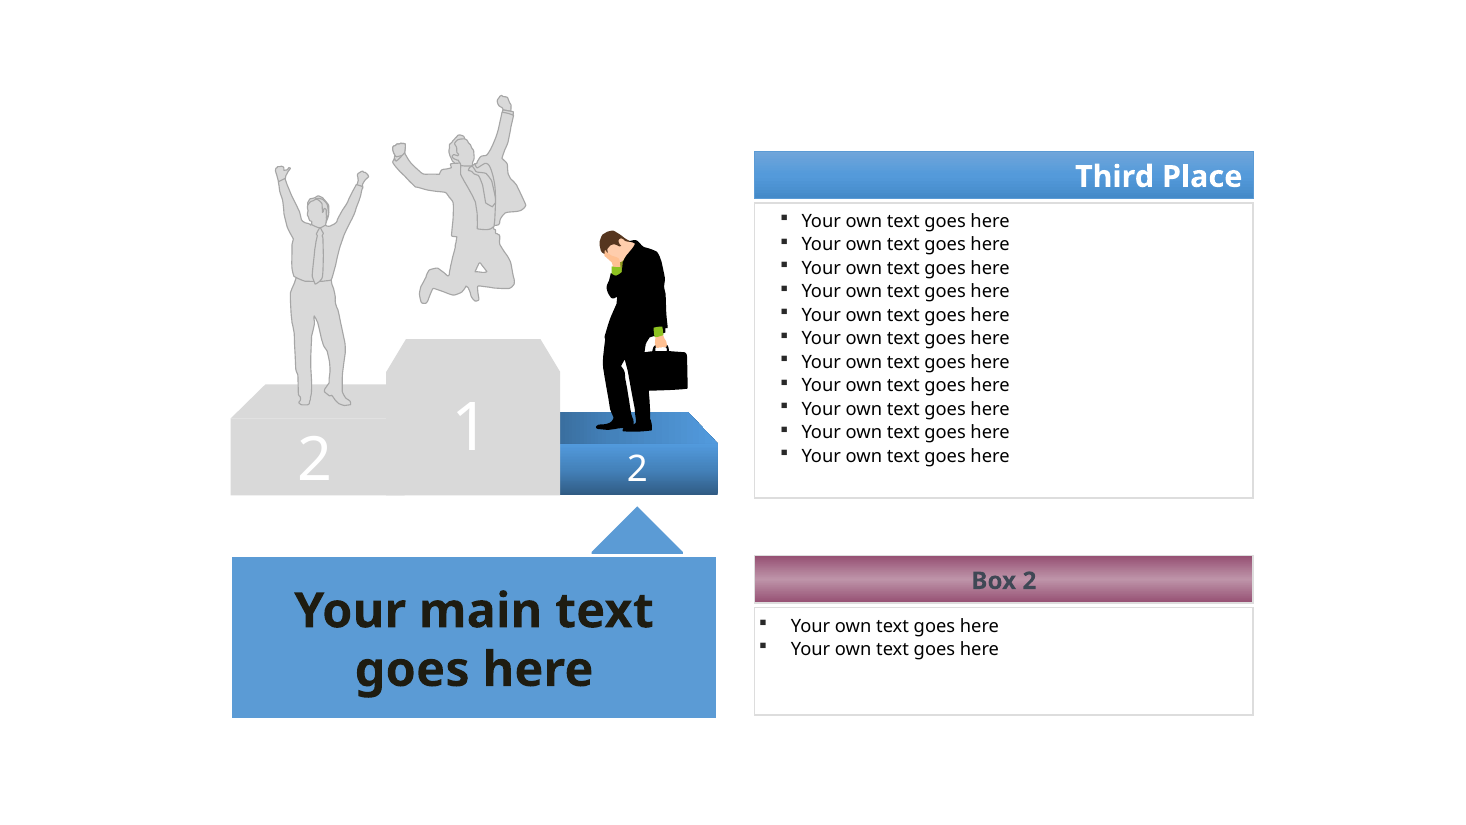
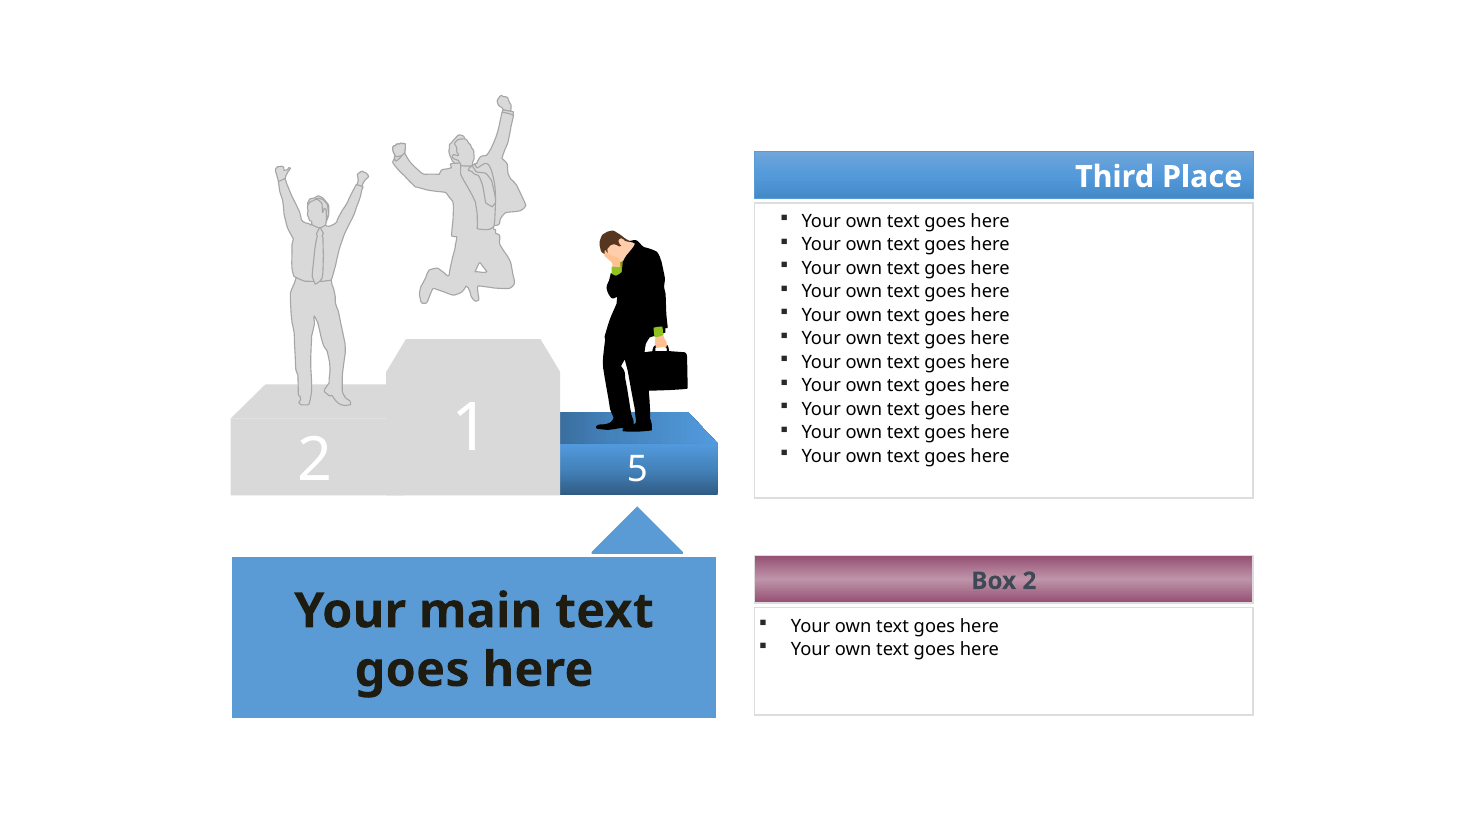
2 2: 2 -> 5 (637, 469)
